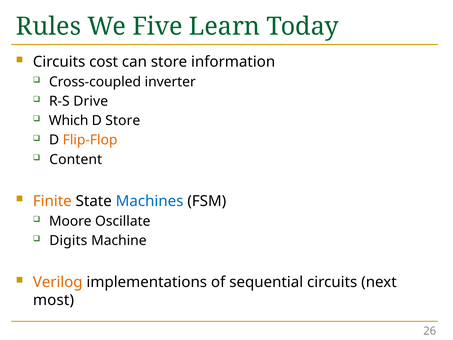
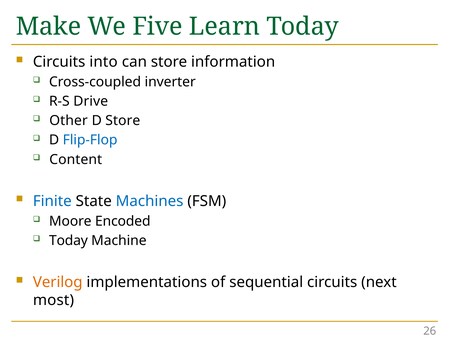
Rules: Rules -> Make (49, 27)
cost: cost -> into (104, 62)
Which: Which -> Other (69, 121)
Flip-Flop colour: orange -> blue (90, 140)
Finite colour: orange -> blue (52, 201)
Oscillate: Oscillate -> Encoded (123, 221)
Digits: Digits -> Today (68, 240)
